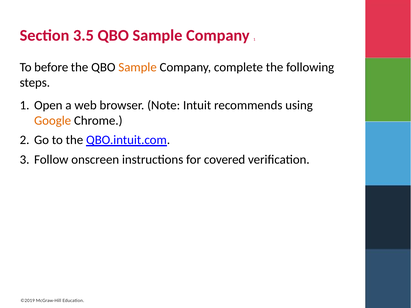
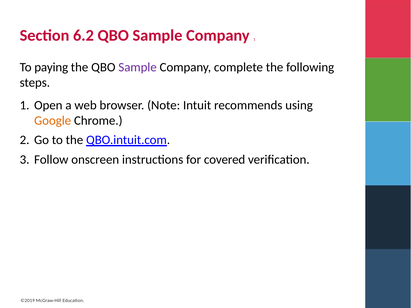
3.5: 3.5 -> 6.2 (83, 35)
before: before -> paying (51, 67)
Sample colour: orange -> purple (138, 67)
